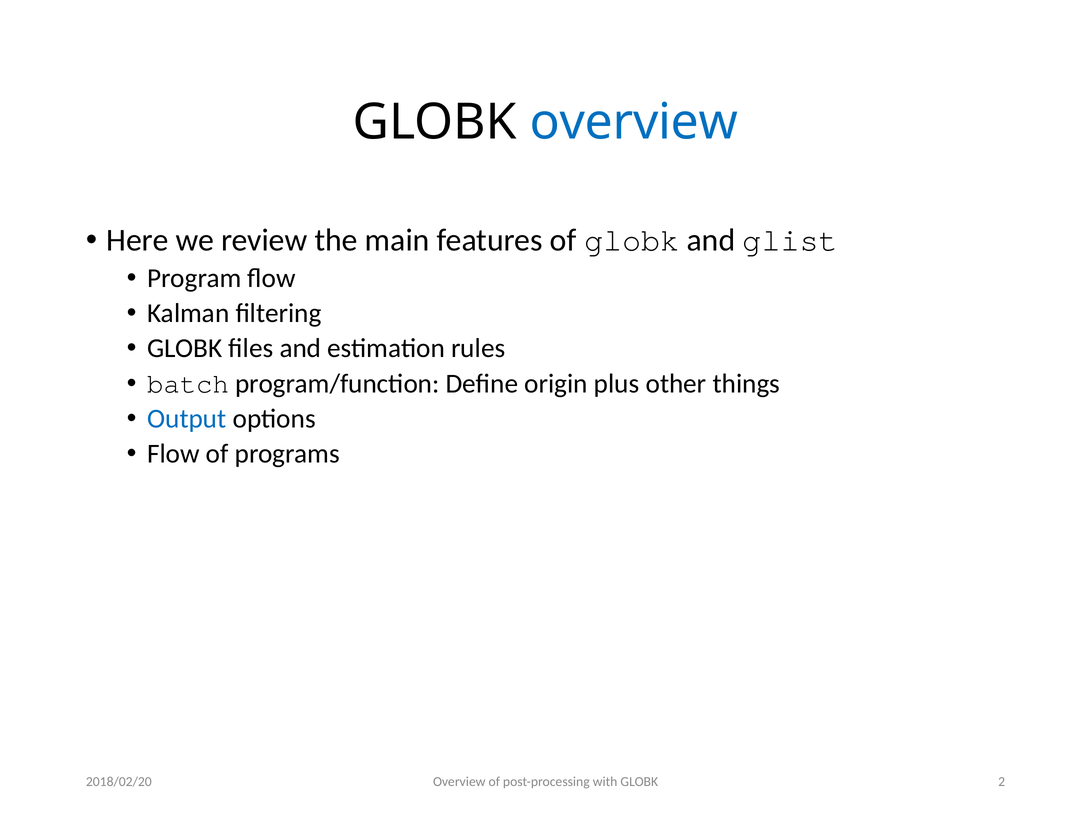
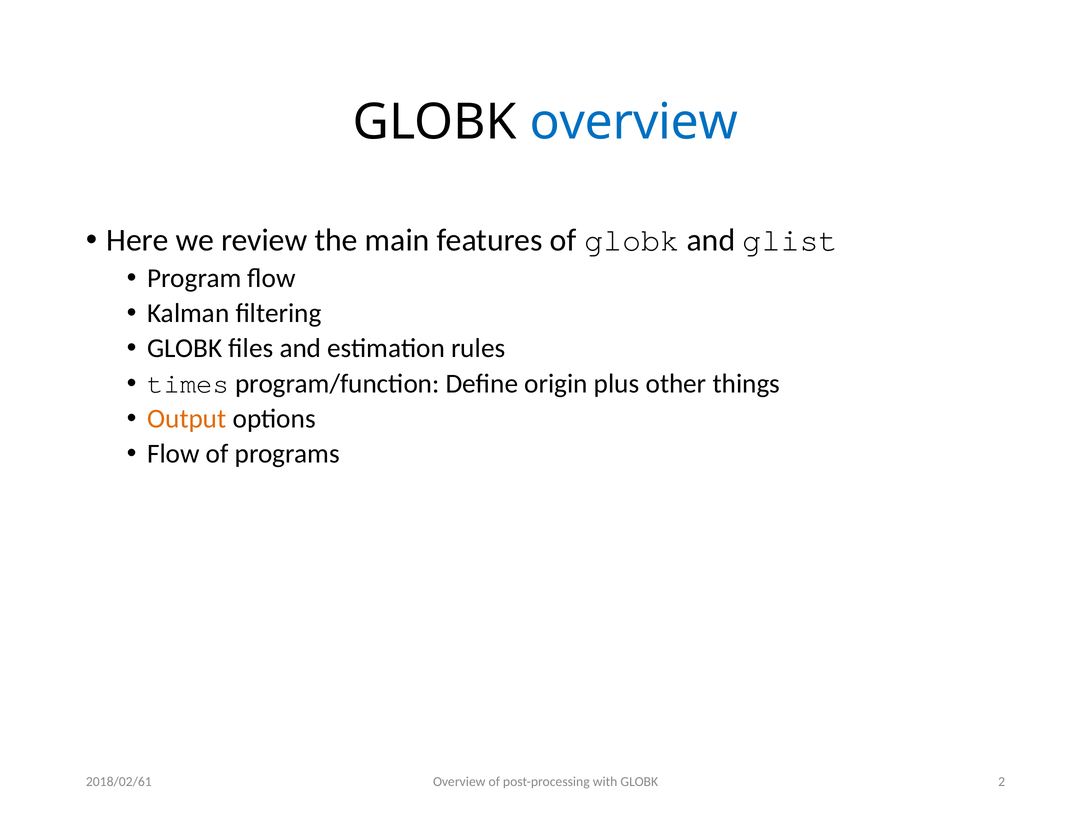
batch: batch -> times (188, 383)
Output colour: blue -> orange (187, 418)
2018/02/20: 2018/02/20 -> 2018/02/61 (119, 781)
